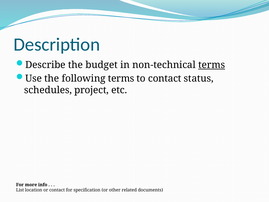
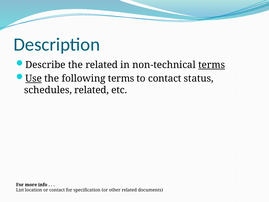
the budget: budget -> related (102, 65)
Use underline: none -> present (34, 78)
schedules project: project -> related (92, 90)
